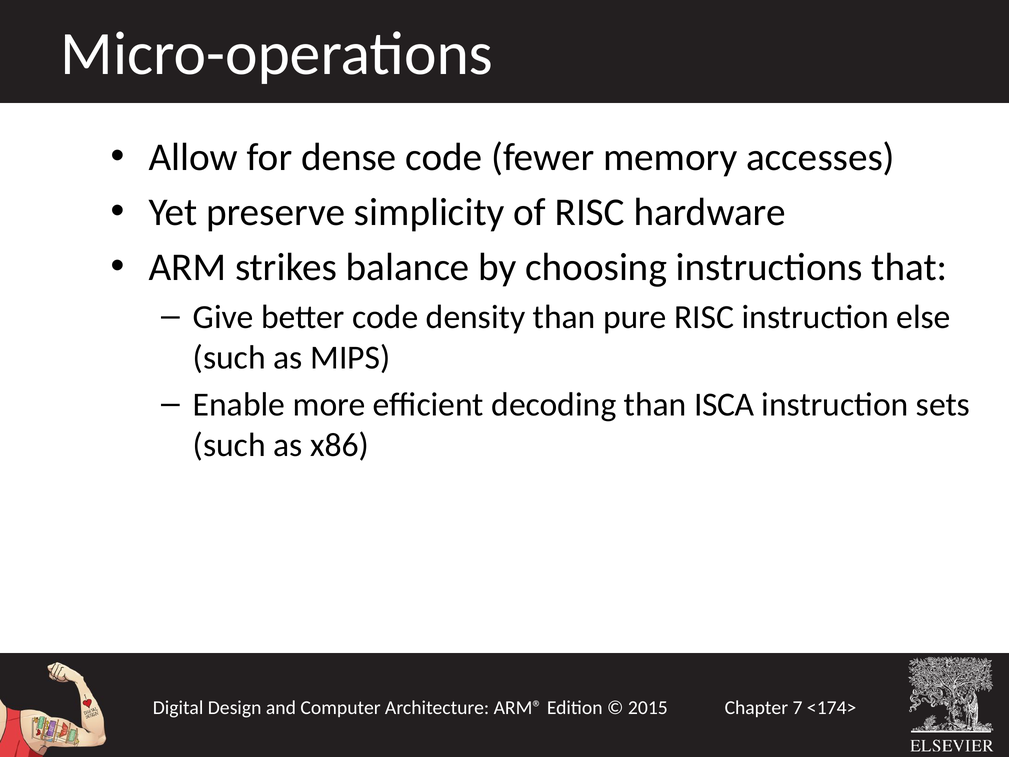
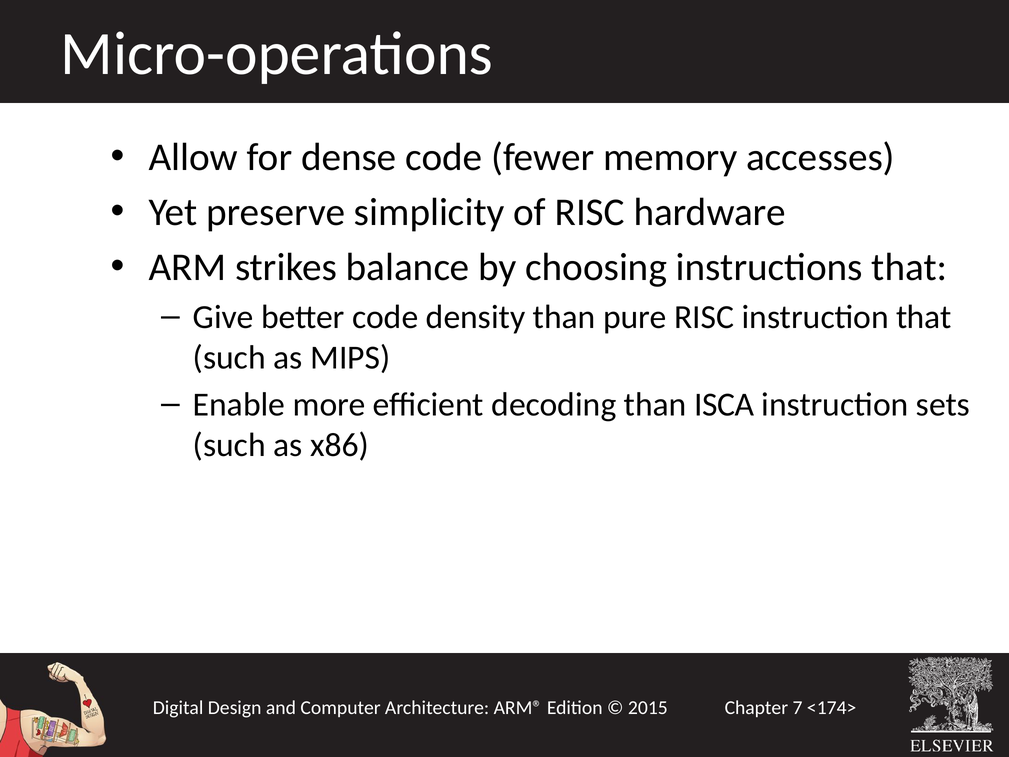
instruction else: else -> that (924, 317)
